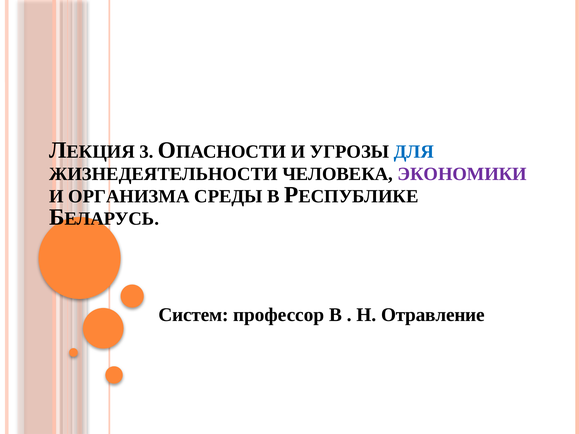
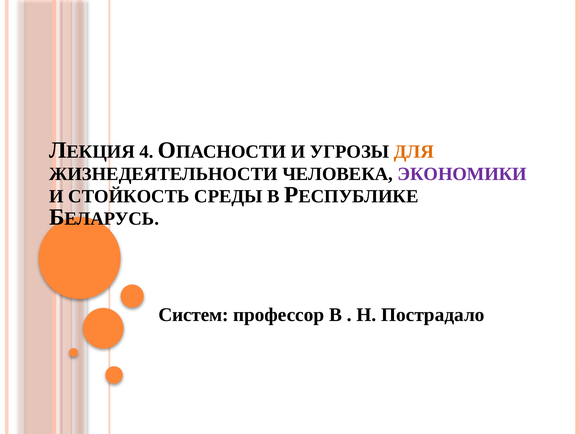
3: 3 -> 4 (146, 152)
ДЛЯ colour: blue -> orange (414, 152)
ОРГАНИЗМА: ОРГАНИЗМА -> СТОЙКОСТЬ (129, 197)
Отравление: Отравление -> Пострадало (433, 315)
